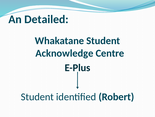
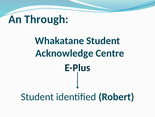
Detailed: Detailed -> Through (46, 19)
